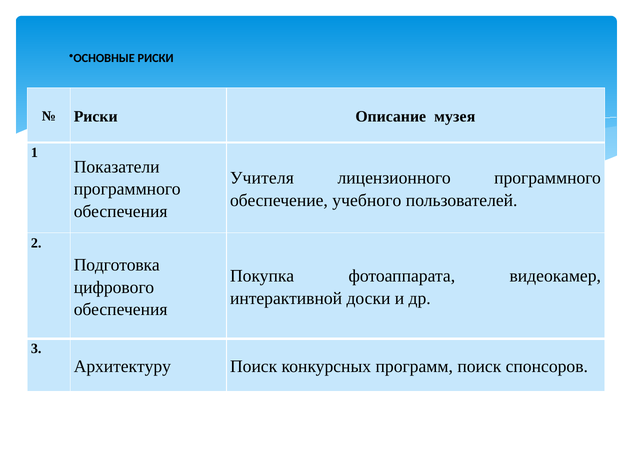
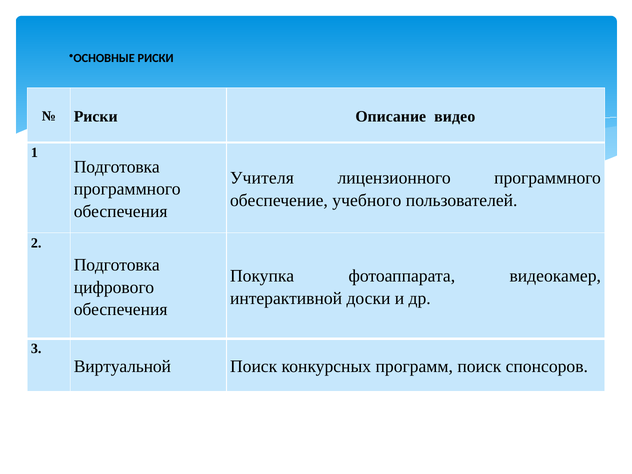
музея: музея -> видео (455, 117)
Показатели: Показатели -> Подготовка (117, 167)
Архитектуру: Архитектуру -> Виртуальной (122, 367)
